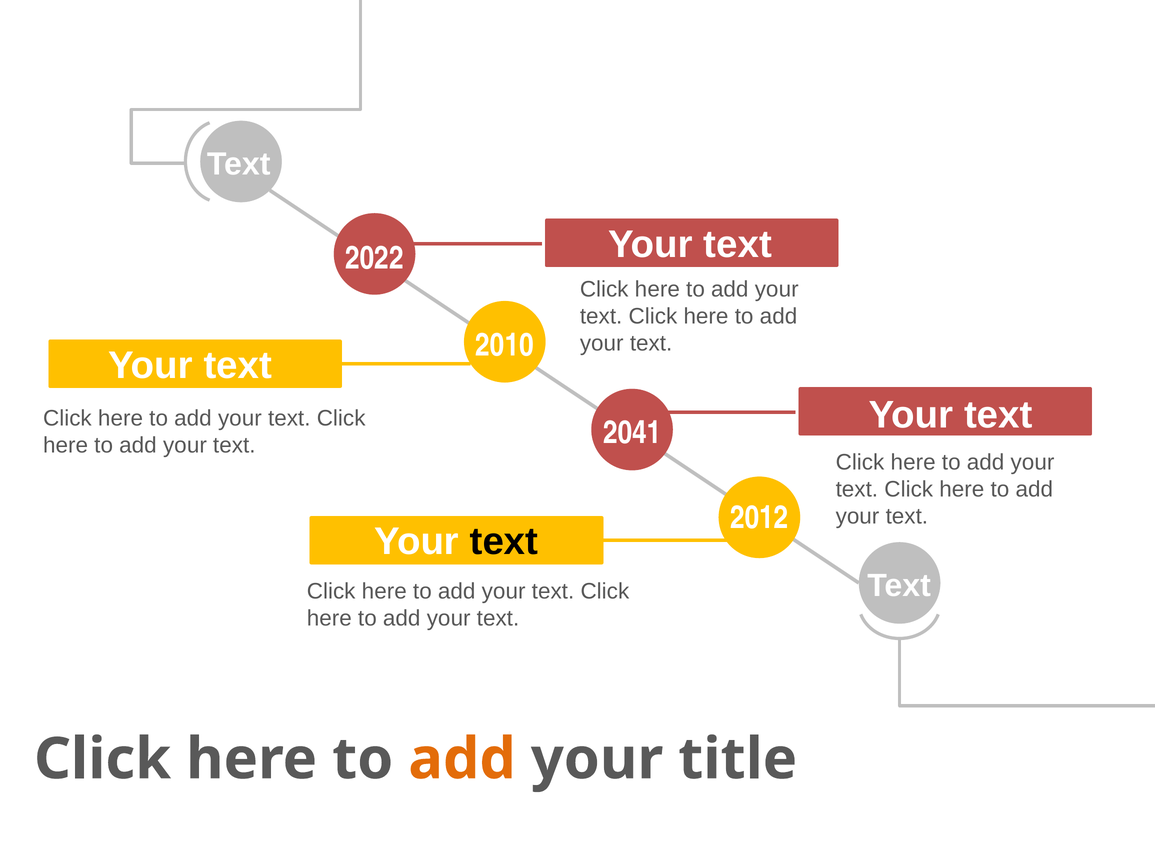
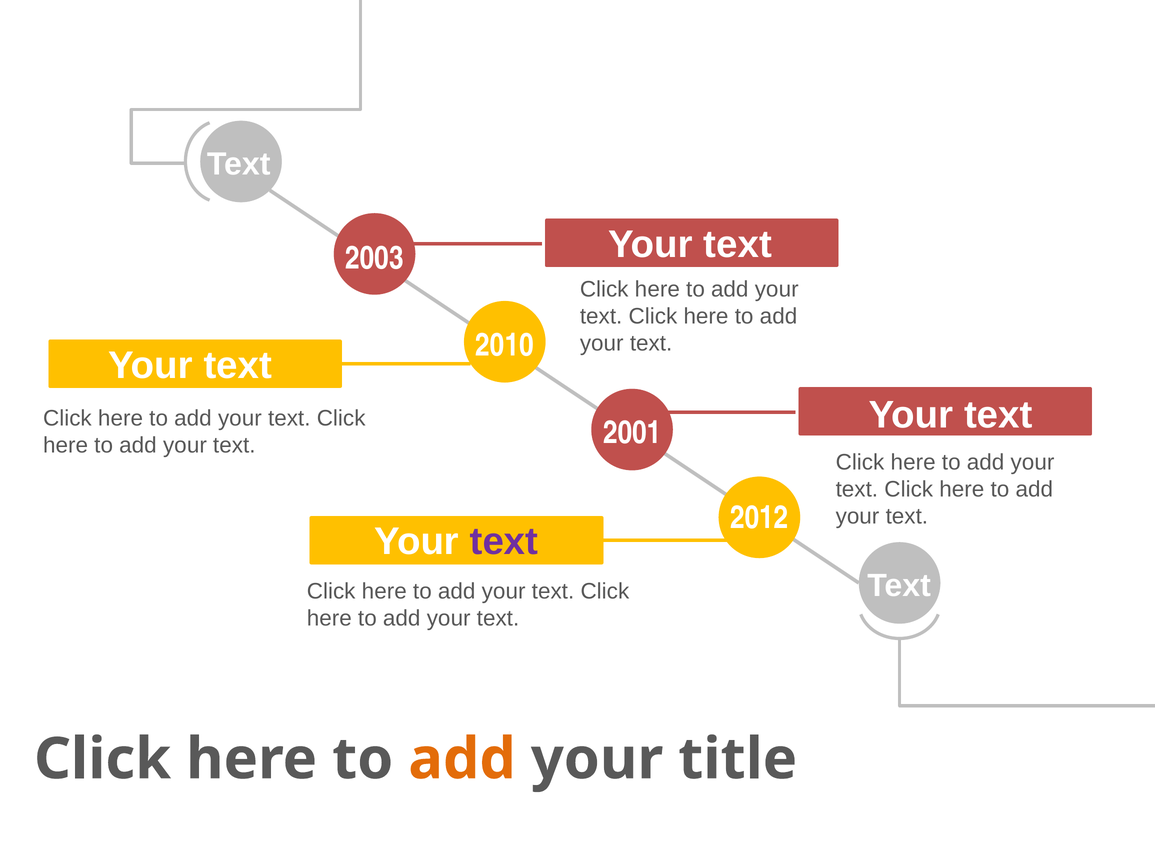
2022: 2022 -> 2003 (374, 258)
2041: 2041 -> 2001 (632, 433)
text colour: black -> purple (504, 542)
